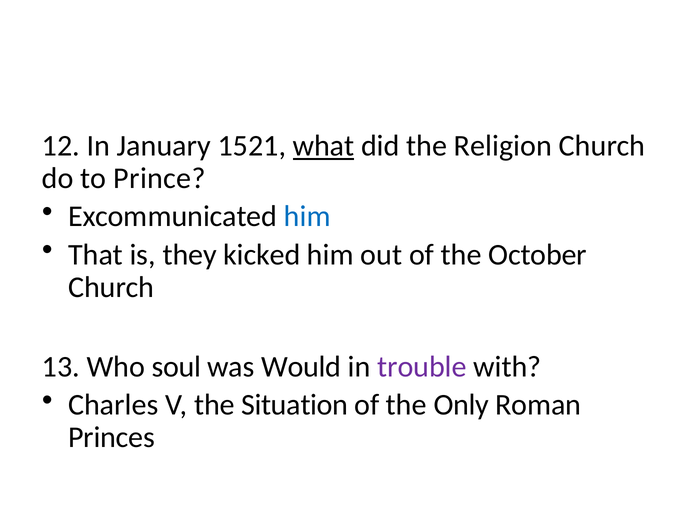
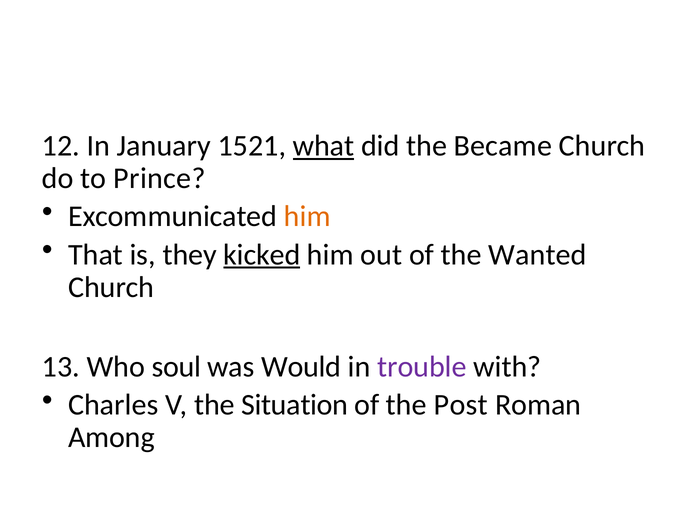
Religion: Religion -> Became (503, 146)
him colour: blue -> orange (307, 217)
kicked underline: none -> present (262, 255)
October: October -> Wanted (537, 255)
Only: Only -> Post (461, 405)
Princes: Princes -> Among (111, 438)
